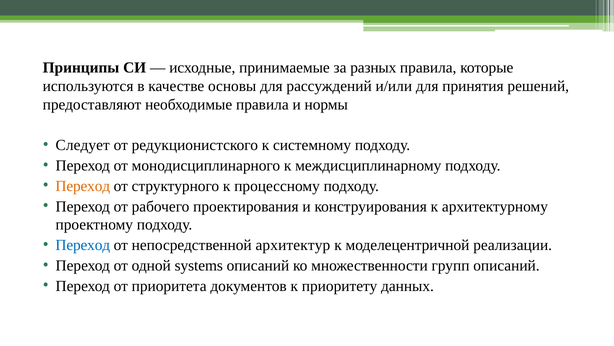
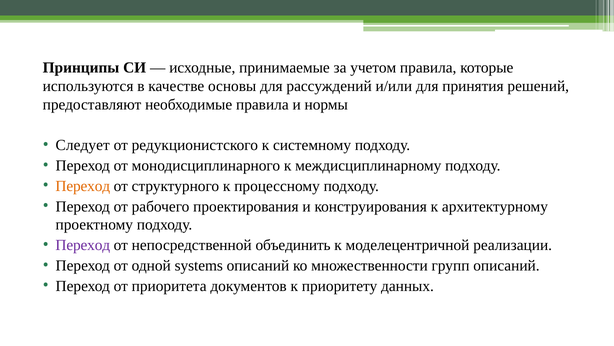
разных: разных -> учетом (373, 68)
Переход colour: blue -> purple (83, 245)
архитектур: архитектур -> объединить (293, 245)
